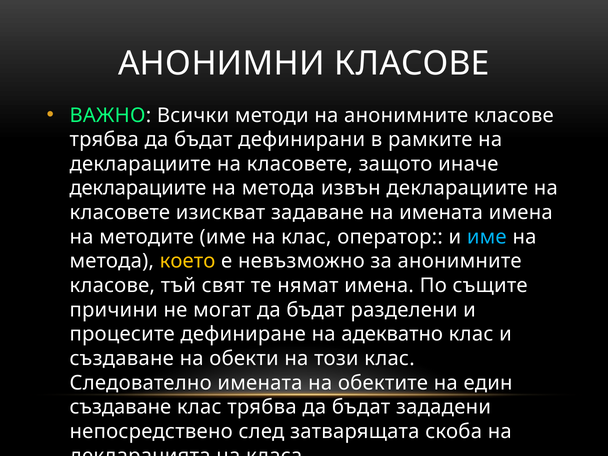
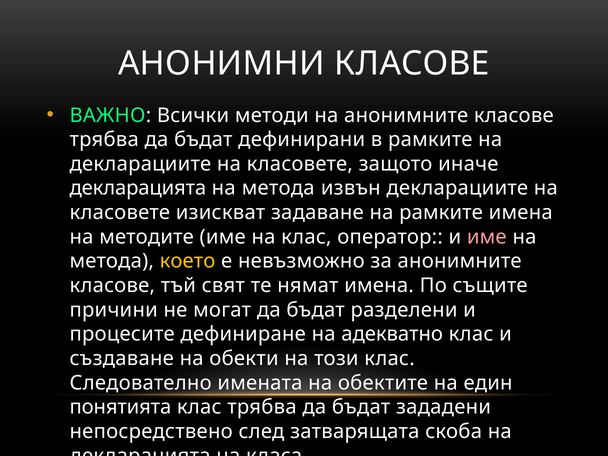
декларациите: декларациите -> декларацията (138, 188)
на имената: имената -> рамките (441, 213)
име colour: light blue -> pink (487, 237)
създаване: създаване -> понятията (120, 407)
